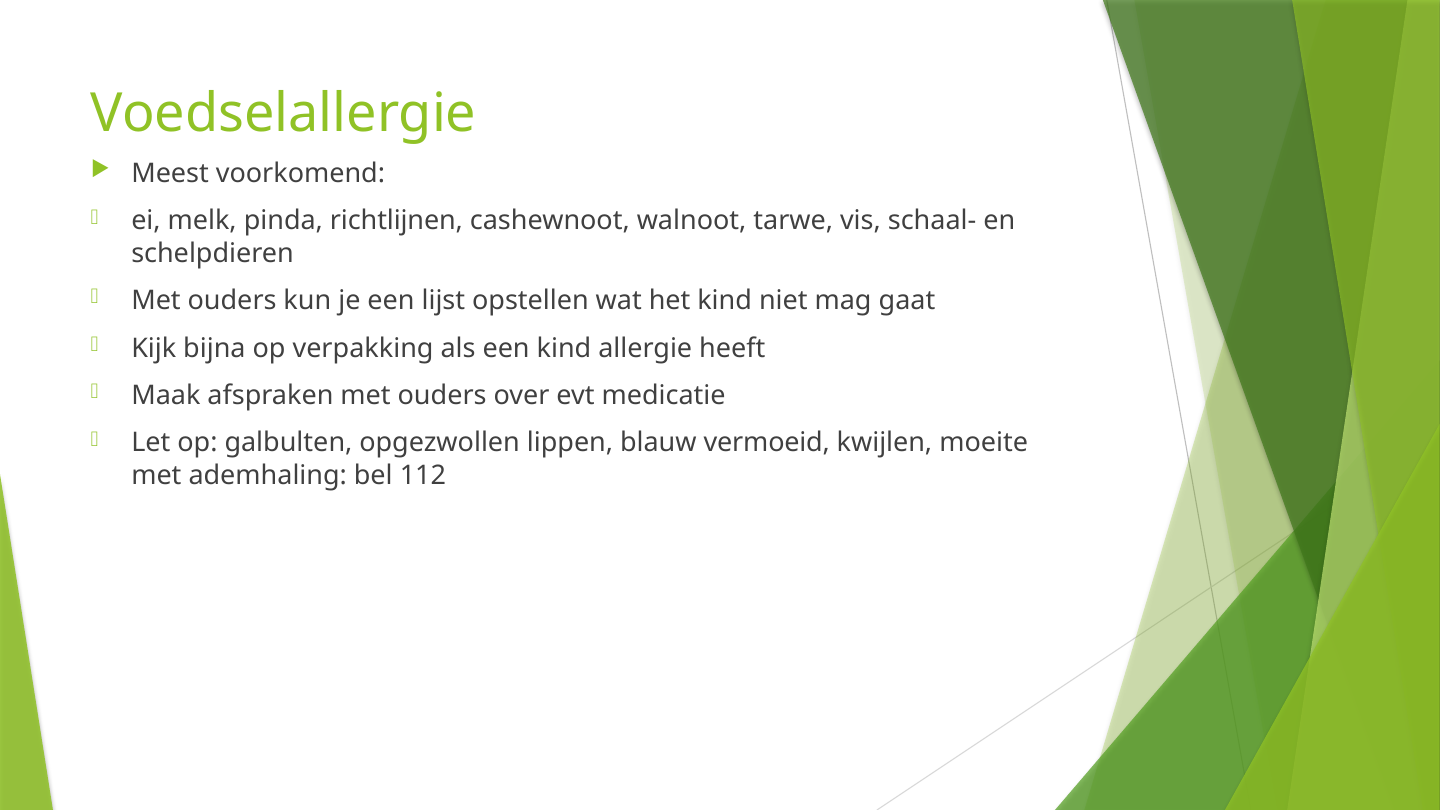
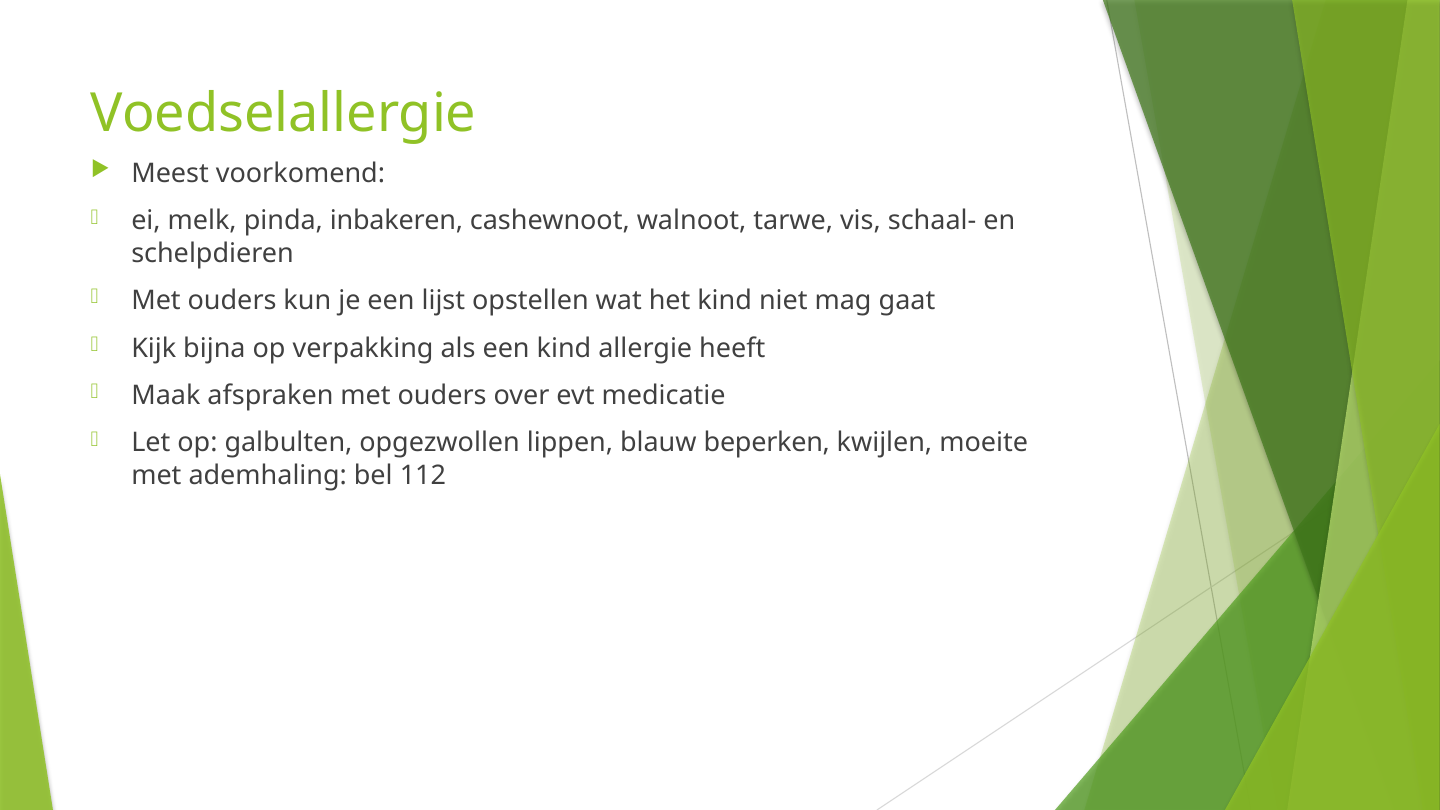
richtlijnen: richtlijnen -> inbakeren (397, 221)
vermoeid: vermoeid -> beperken (767, 443)
